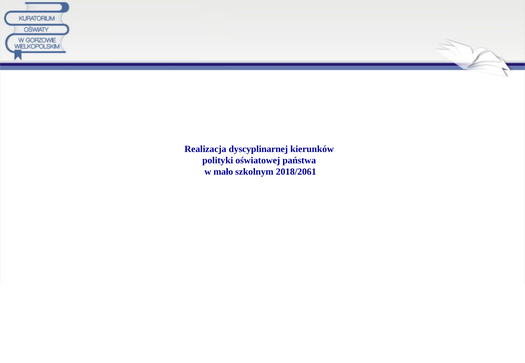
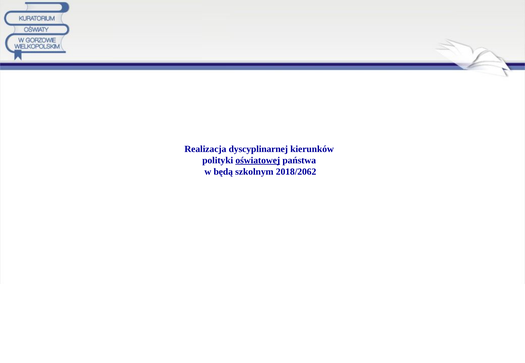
oświatowej underline: none -> present (258, 161)
mało: mało -> będą (223, 172)
2018/2061: 2018/2061 -> 2018/2062 (296, 172)
